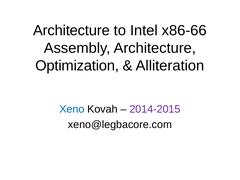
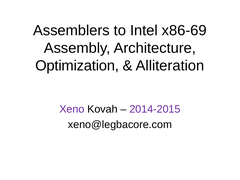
Architecture: Architecture -> Assemblers (71, 30)
x86-66: x86-66 -> x86-69 (184, 30)
Xeno colour: blue -> purple (72, 109)
